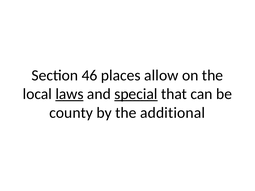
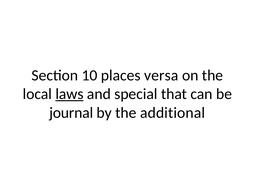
46: 46 -> 10 (90, 75)
allow: allow -> versa (161, 75)
special underline: present -> none (136, 94)
county: county -> journal (71, 113)
